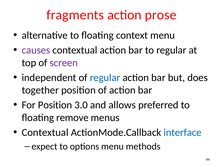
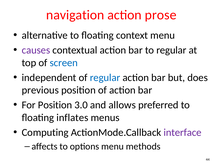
fragments: fragments -> navigation (75, 15)
screen colour: purple -> blue (64, 63)
together: together -> previous (40, 90)
remove: remove -> inflates (72, 118)
Contextual: Contextual -> Computing (45, 133)
interface colour: blue -> purple (183, 133)
expect: expect -> affects (44, 147)
